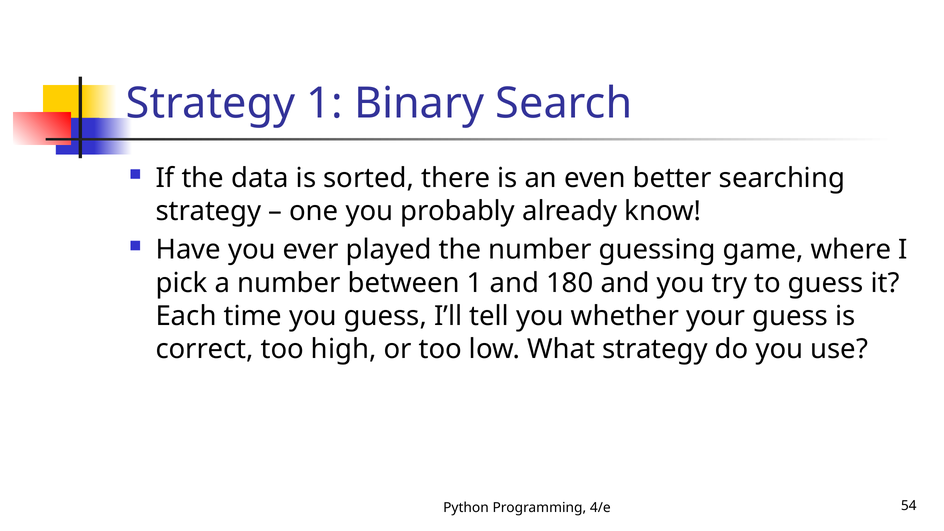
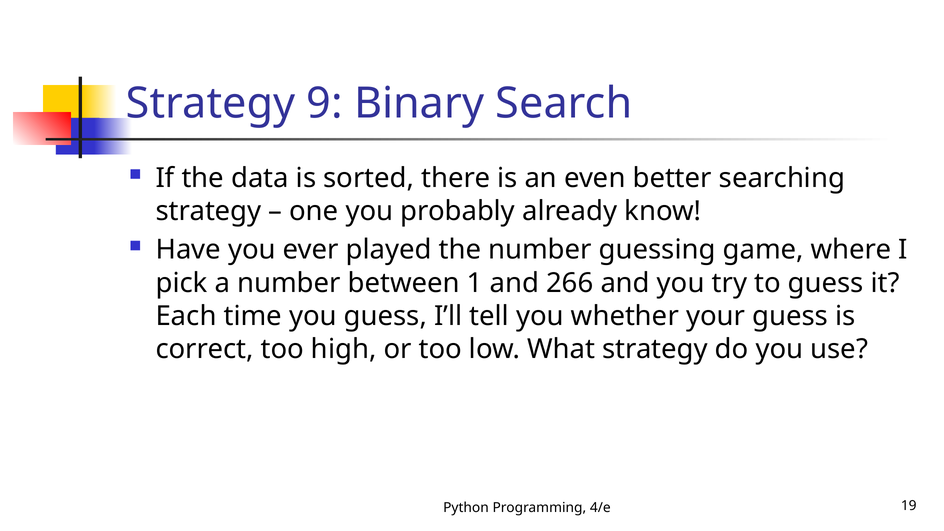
Strategy 1: 1 -> 9 (325, 103)
180: 180 -> 266 (570, 283)
54: 54 -> 19 (909, 506)
